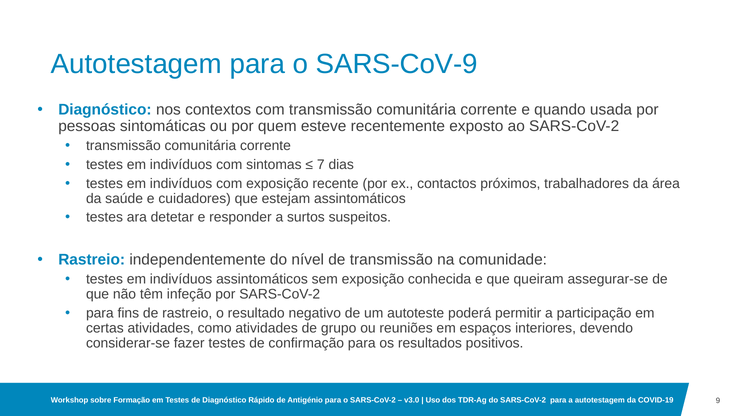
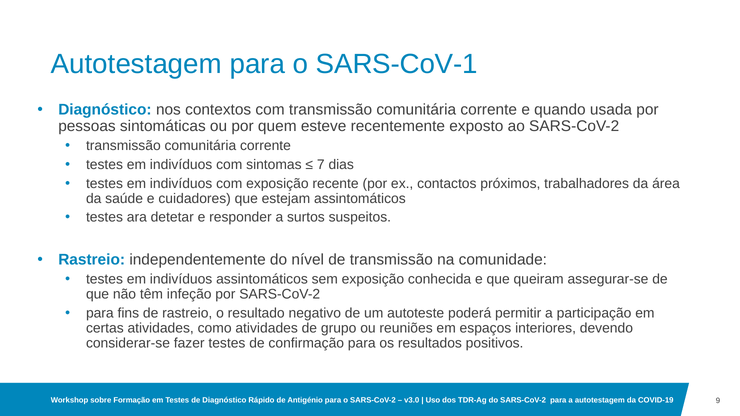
SARS-CoV-9: SARS-CoV-9 -> SARS-CoV-1 (397, 64)
